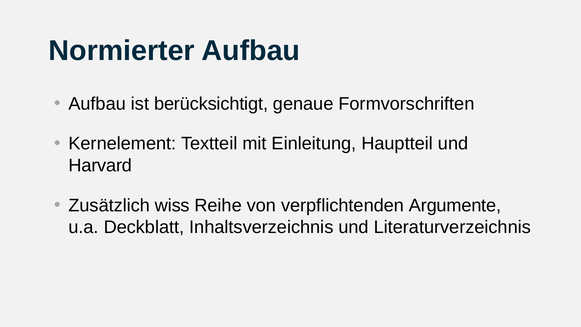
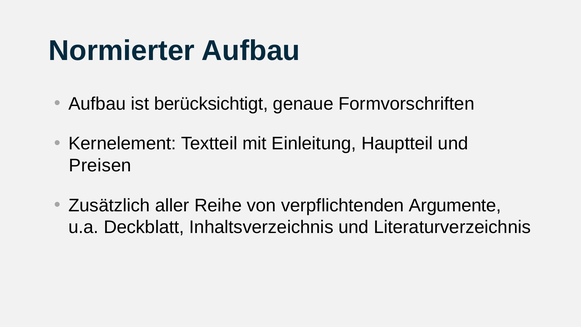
Harvard: Harvard -> Preisen (100, 165)
wiss: wiss -> aller (172, 205)
